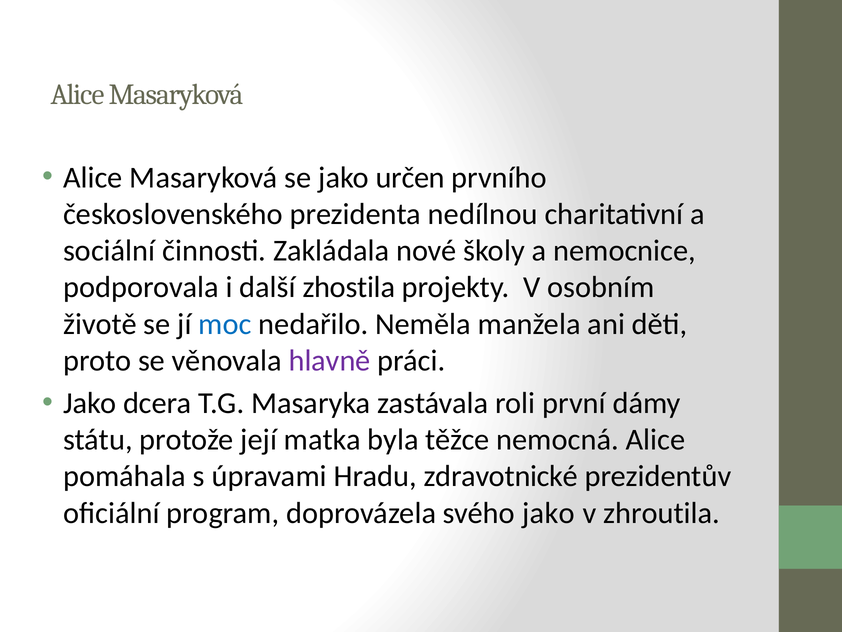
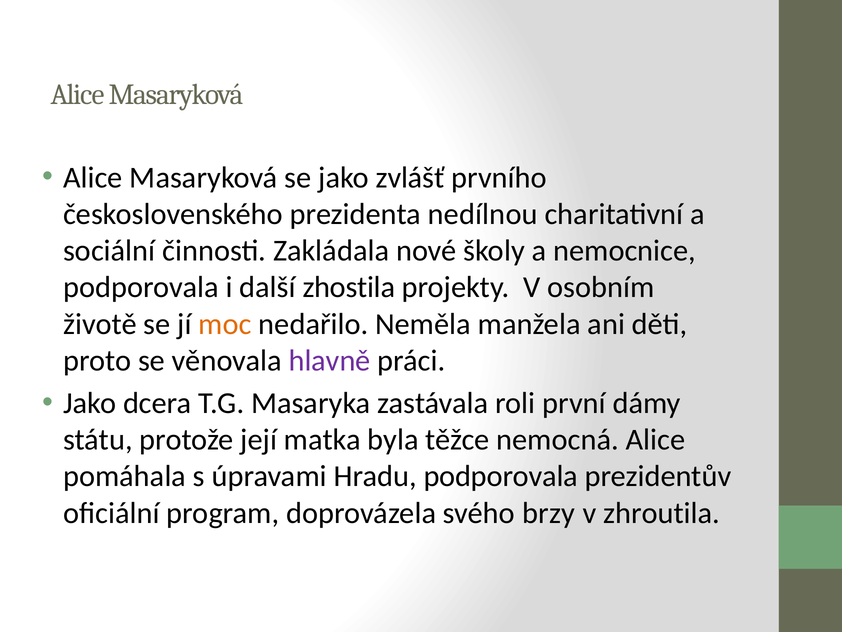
určen: určen -> zvlášť (410, 177)
moc colour: blue -> orange (225, 324)
Hradu zdravotnické: zdravotnické -> podporovala (501, 476)
svého jako: jako -> brzy (549, 513)
